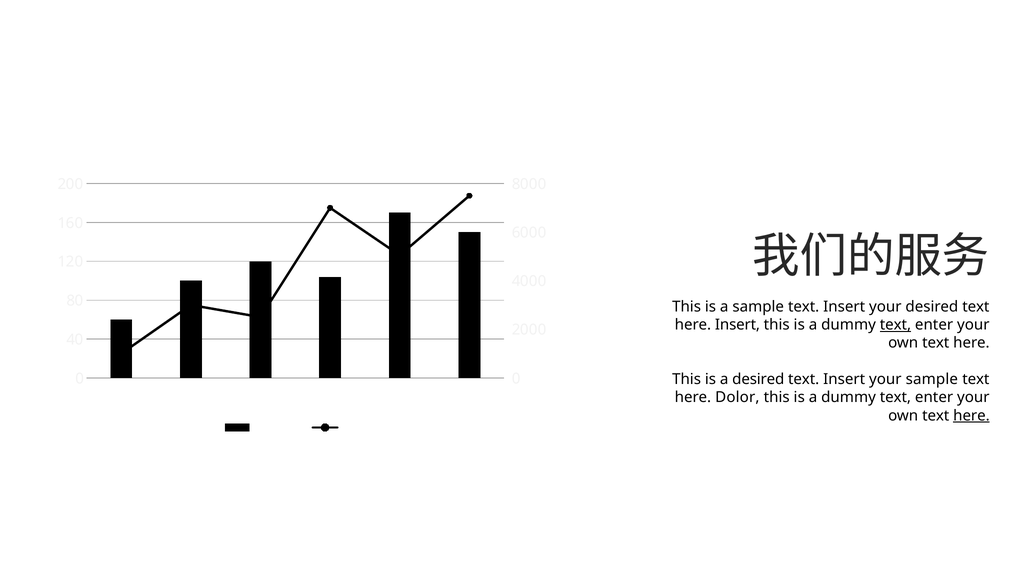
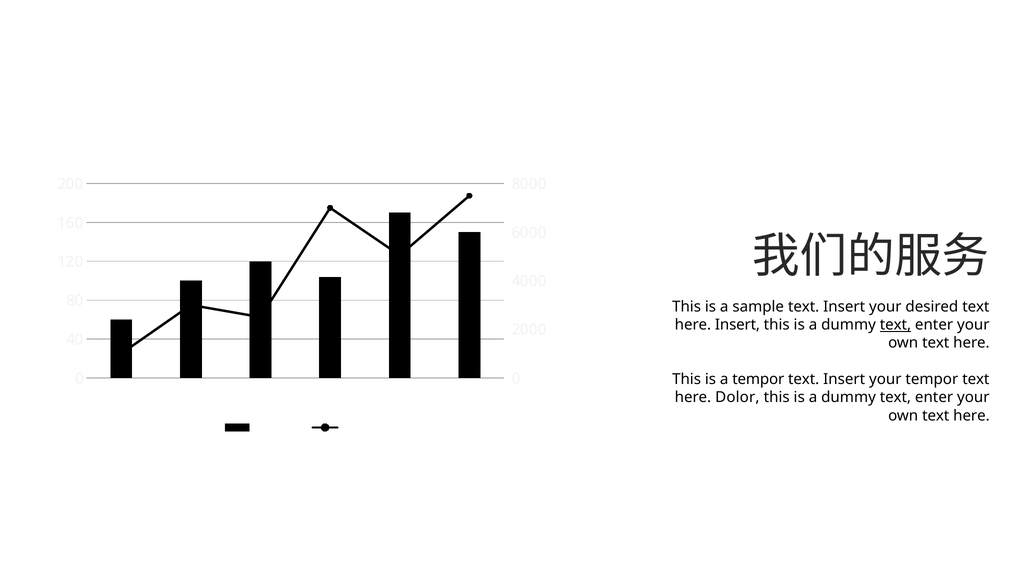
a desired: desired -> tempor (758, 379)
your sample: sample -> tempor (932, 379)
here underline: present -> none (971, 415)
